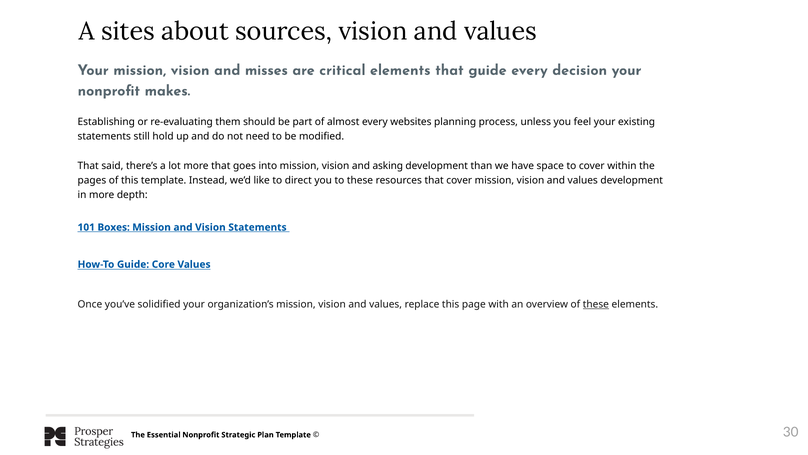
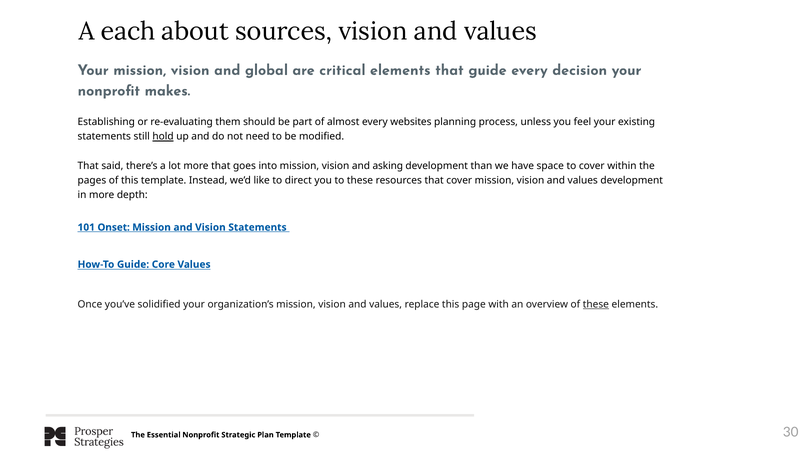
sites: sites -> each (128, 31)
misses: misses -> global (266, 70)
hold underline: none -> present (163, 137)
Boxes: Boxes -> Onset (114, 227)
